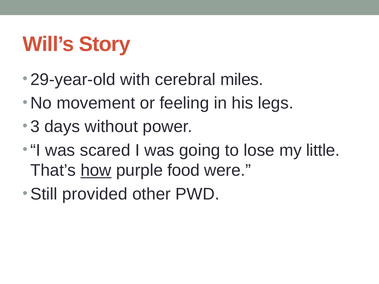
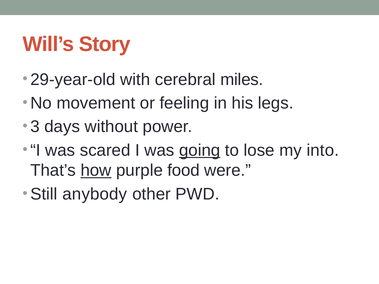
going underline: none -> present (200, 150)
little: little -> into (323, 150)
provided: provided -> anybody (95, 194)
